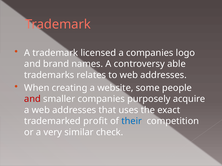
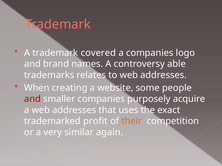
licensed: licensed -> covered (98, 53)
their colour: blue -> orange (132, 121)
check: check -> again (110, 133)
